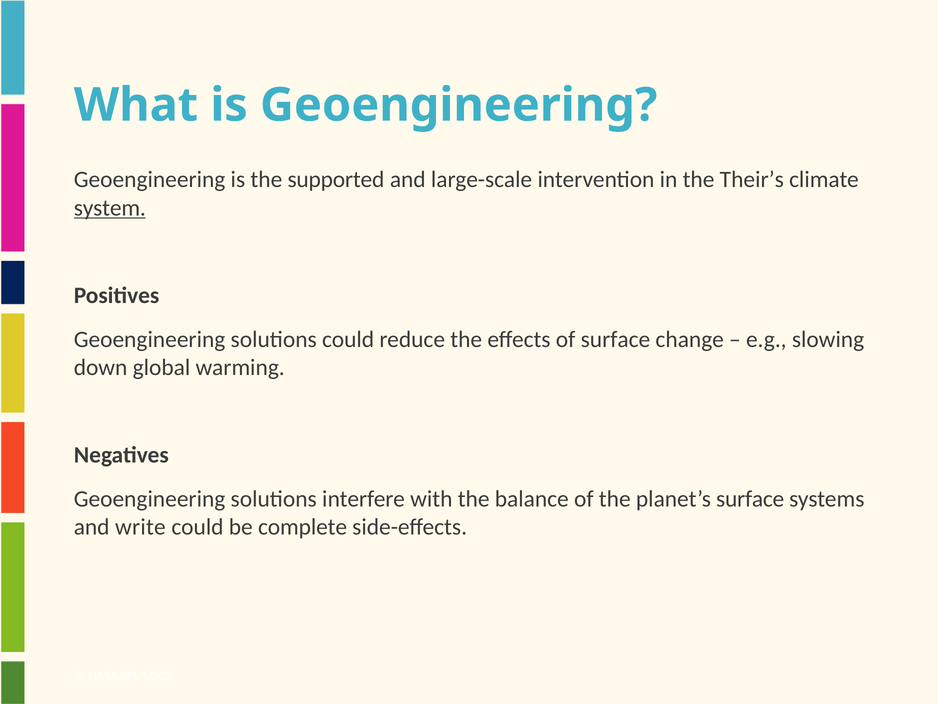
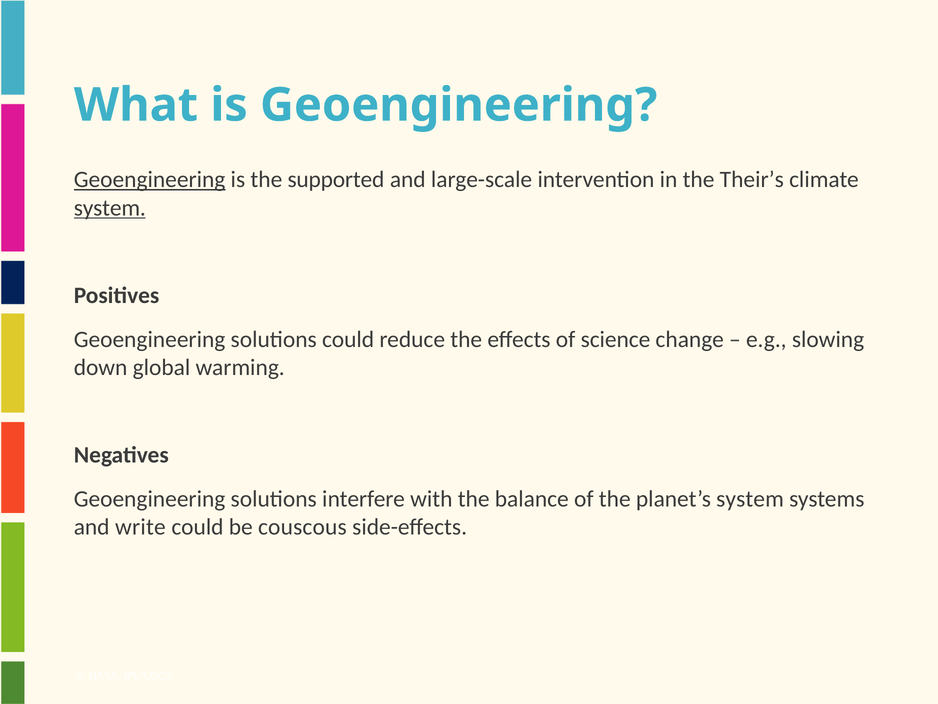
Geoengineering underline: none -> present (150, 180)
of surface: surface -> science (615, 339)
planet’s surface: surface -> system (750, 498)
complete: complete -> couscous (302, 527)
